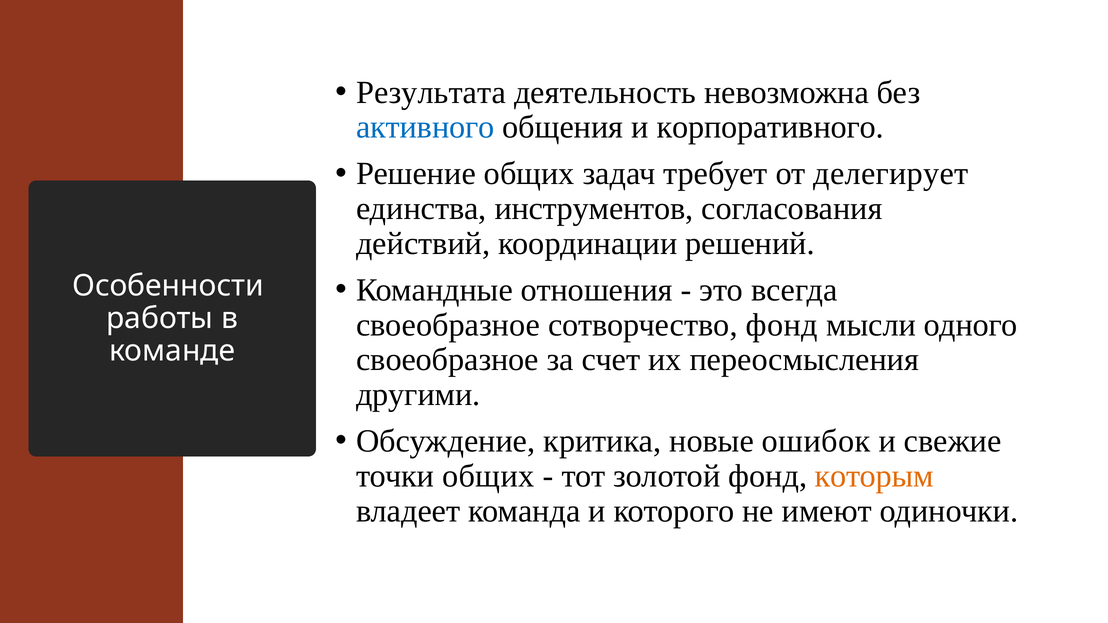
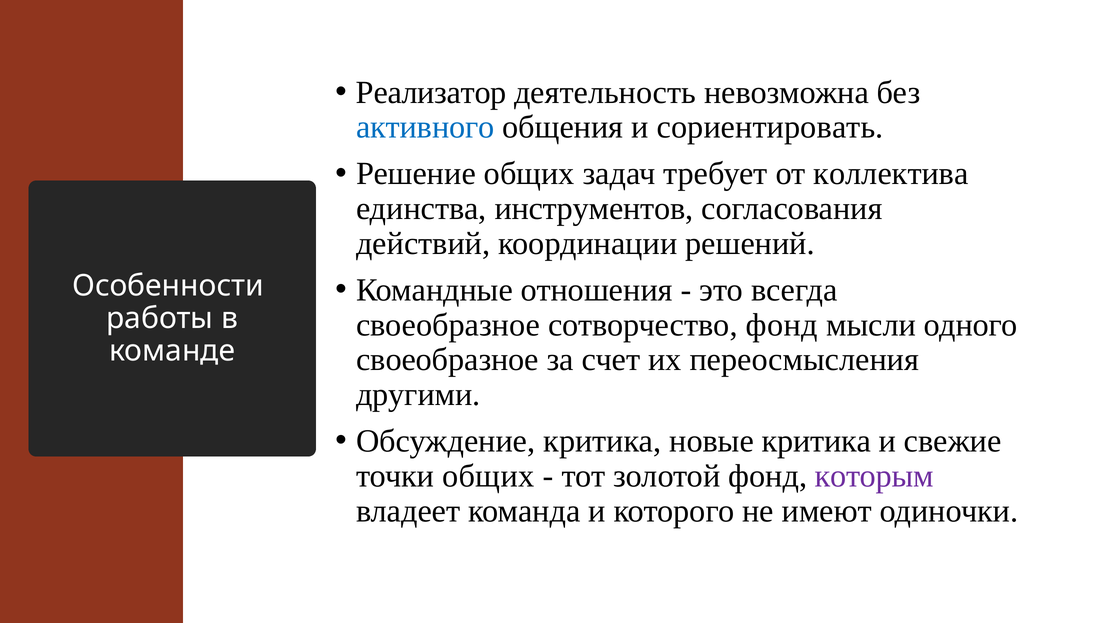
Результата: Результата -> Реализатор (431, 92)
корпоративного: корпоративного -> сориентировать (770, 127)
делегирует: делегирует -> коллектива (891, 174)
новые ошибок: ошибок -> критика (816, 441)
которым colour: orange -> purple (874, 476)
